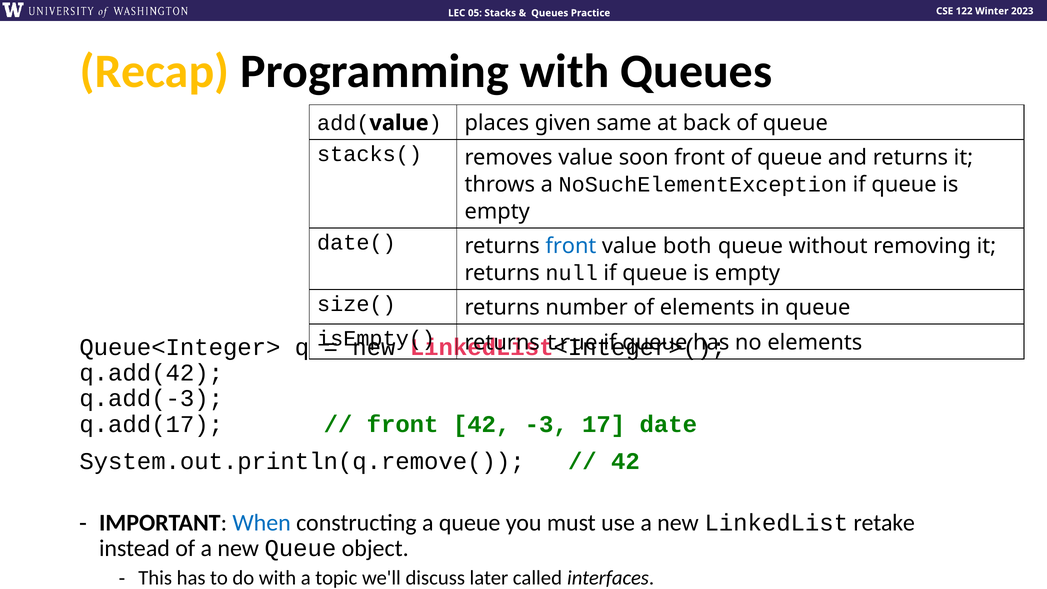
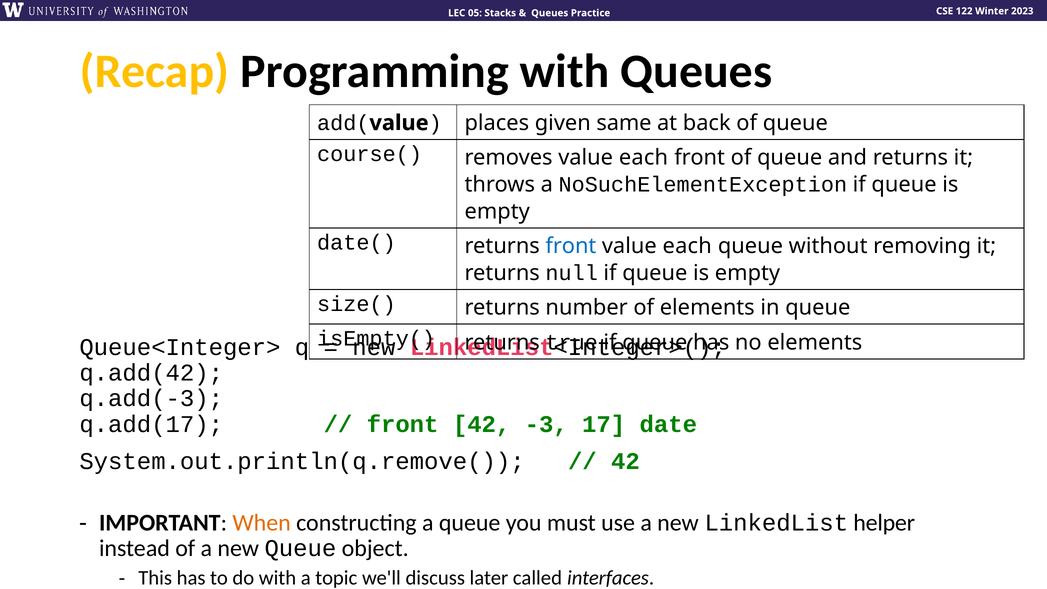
stacks(: stacks( -> course( (370, 154)
removes value soon: soon -> each (644, 158)
both: both -> each (687, 246)
When colour: blue -> orange (262, 523)
retake: retake -> helper (884, 523)
